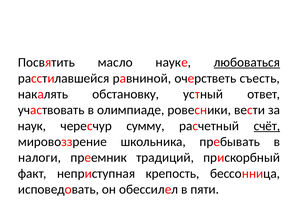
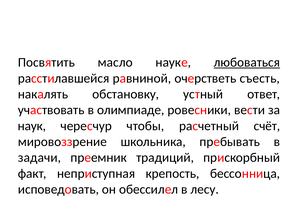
сумму: сумму -> чтобы (145, 126)
счёт underline: present -> none (267, 126)
налоги: налоги -> задачи (40, 158)
пяти: пяти -> лесу (205, 190)
